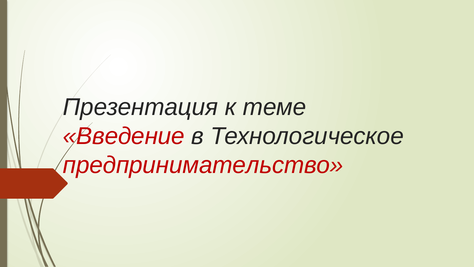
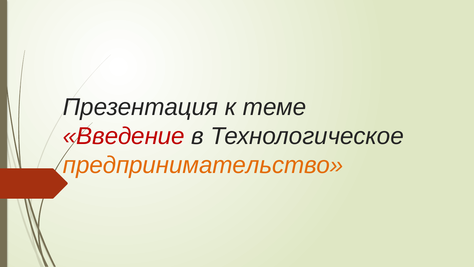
предпринимательство colour: red -> orange (203, 165)
